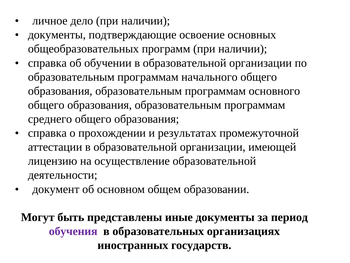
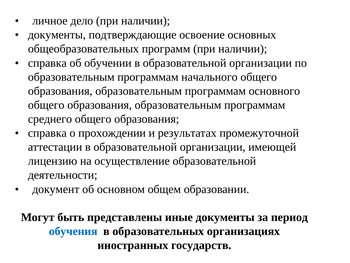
обучения colour: purple -> blue (73, 231)
